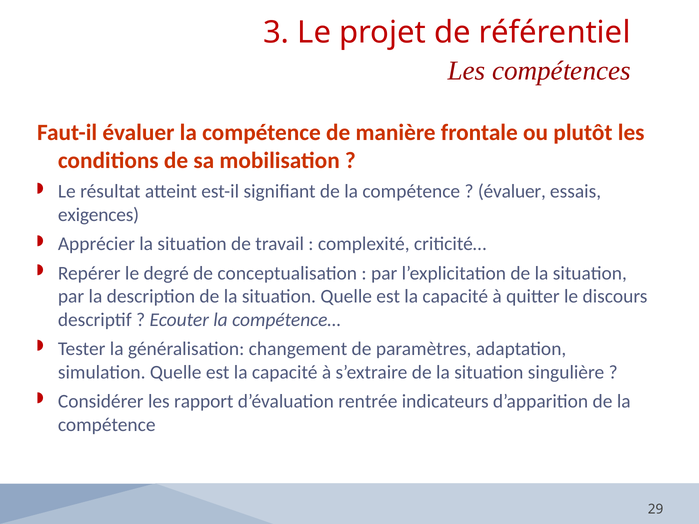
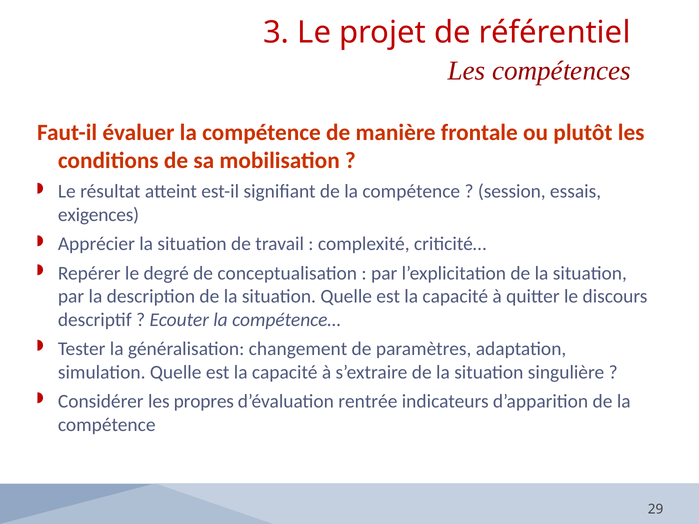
évaluer: évaluer -> session (512, 192)
rapport: rapport -> propres (204, 401)
